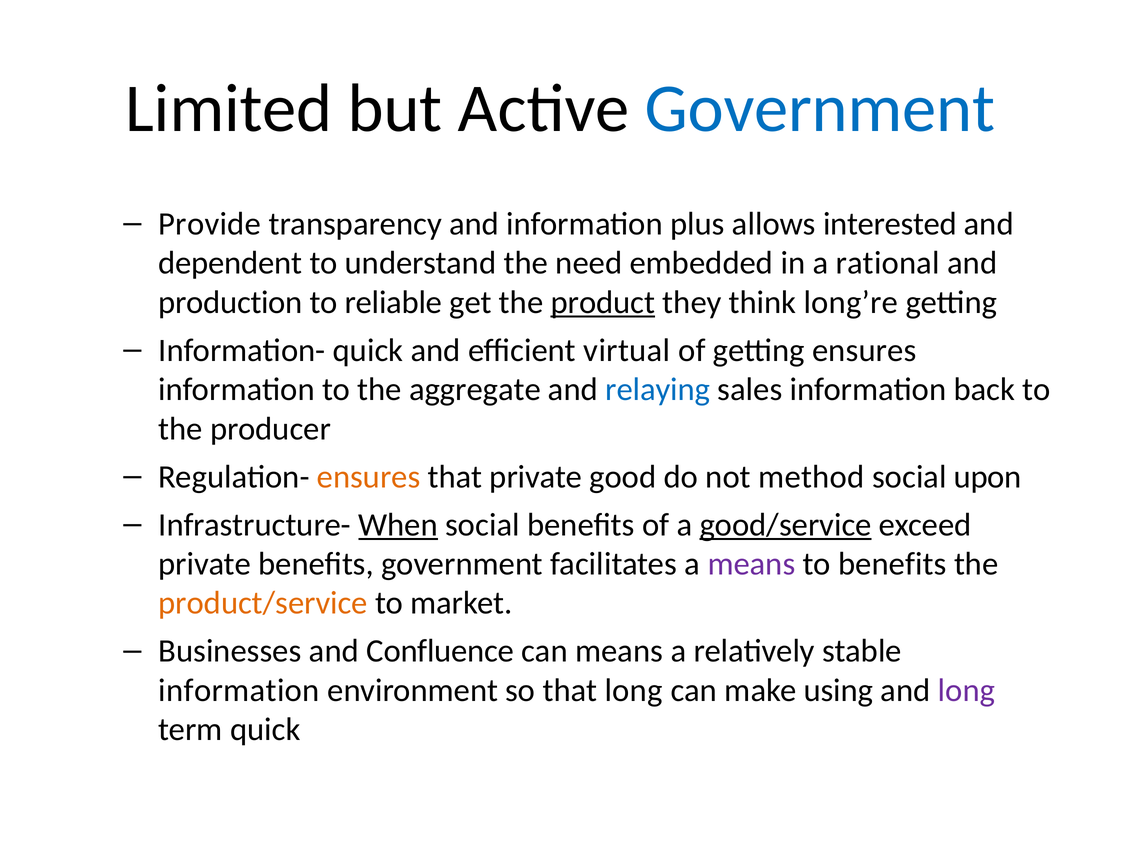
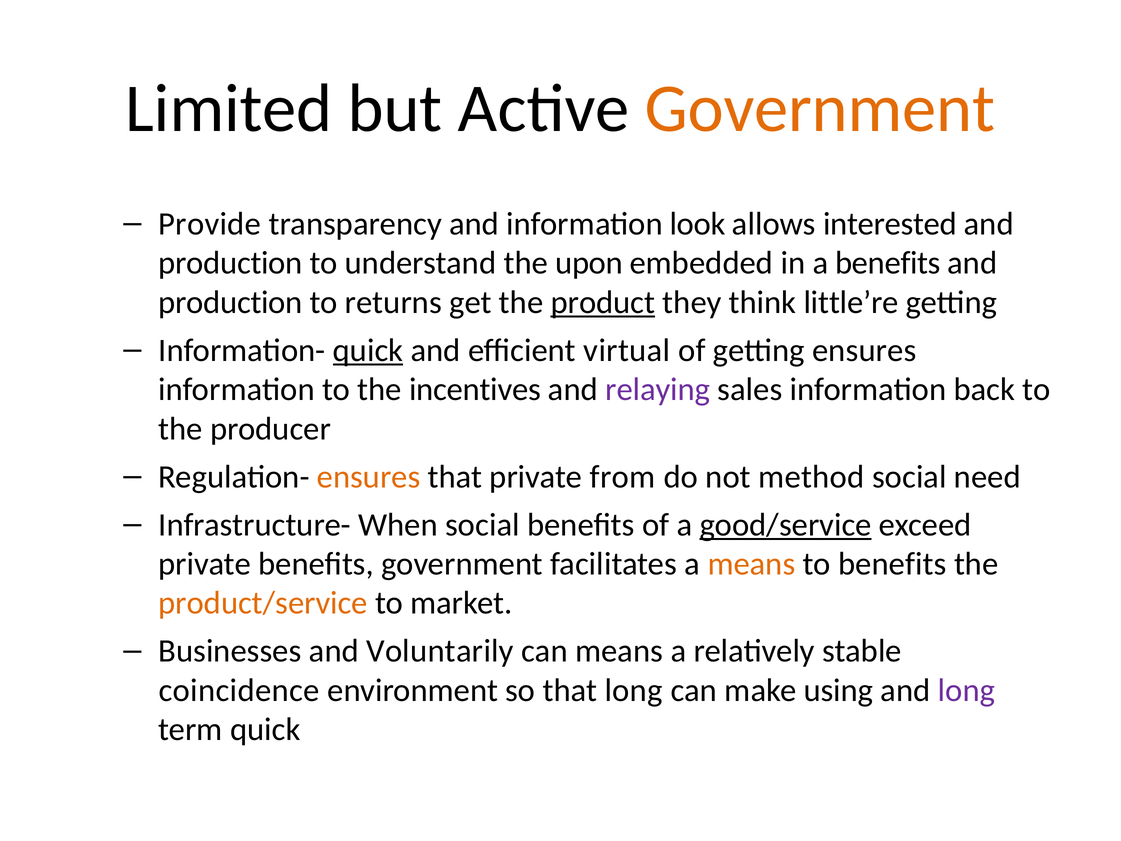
Government colour: blue -> orange (820, 109)
plus: plus -> look (698, 224)
dependent: dependent -> production (230, 263)
need: need -> upon (589, 263)
a rational: rational -> benefits (888, 263)
reliable: reliable -> returns (393, 302)
long’re: long’re -> little’re (851, 302)
quick underline: none -> present (368, 350)
aggregate: aggregate -> incentives (475, 389)
relaying colour: blue -> purple (658, 389)
good: good -> from (623, 477)
upon: upon -> need (987, 477)
When underline: present -> none (398, 525)
means colour: purple -> orange (751, 564)
Confluence: Confluence -> Voluntarily (440, 651)
information: information -> coincidence (239, 690)
